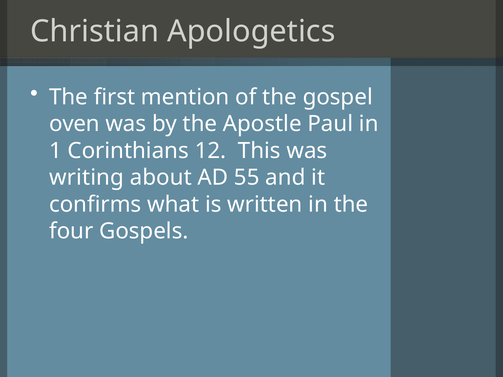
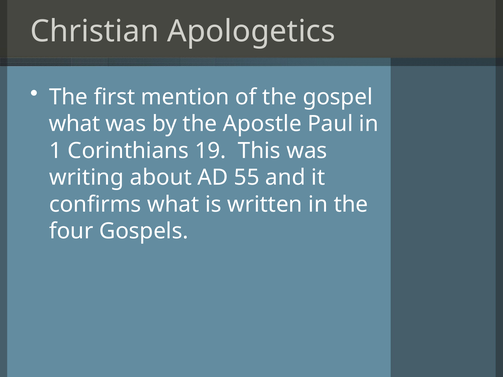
oven: oven -> what (74, 124)
12: 12 -> 19 (210, 151)
